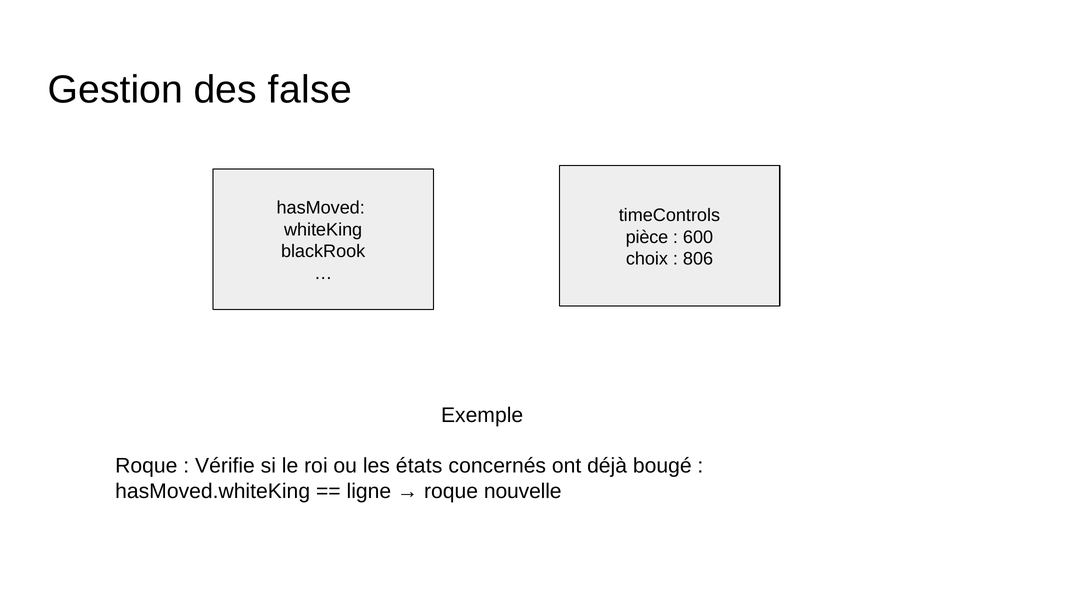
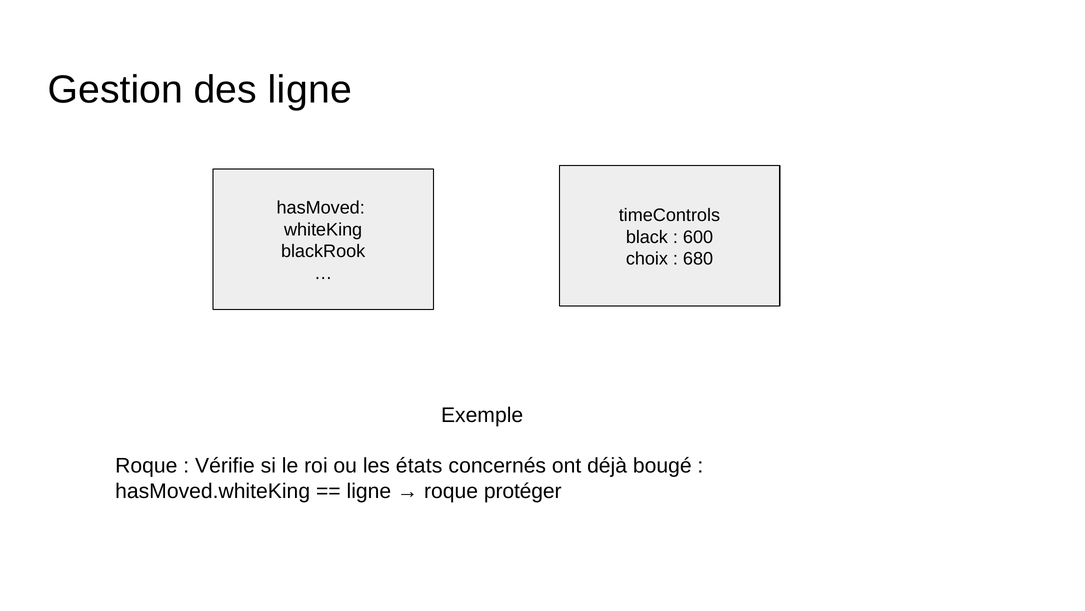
des false: false -> ligne (310, 90)
pièce: pièce -> black (647, 237)
806: 806 -> 680 (698, 258)
nouvelle: nouvelle -> protéger (523, 491)
